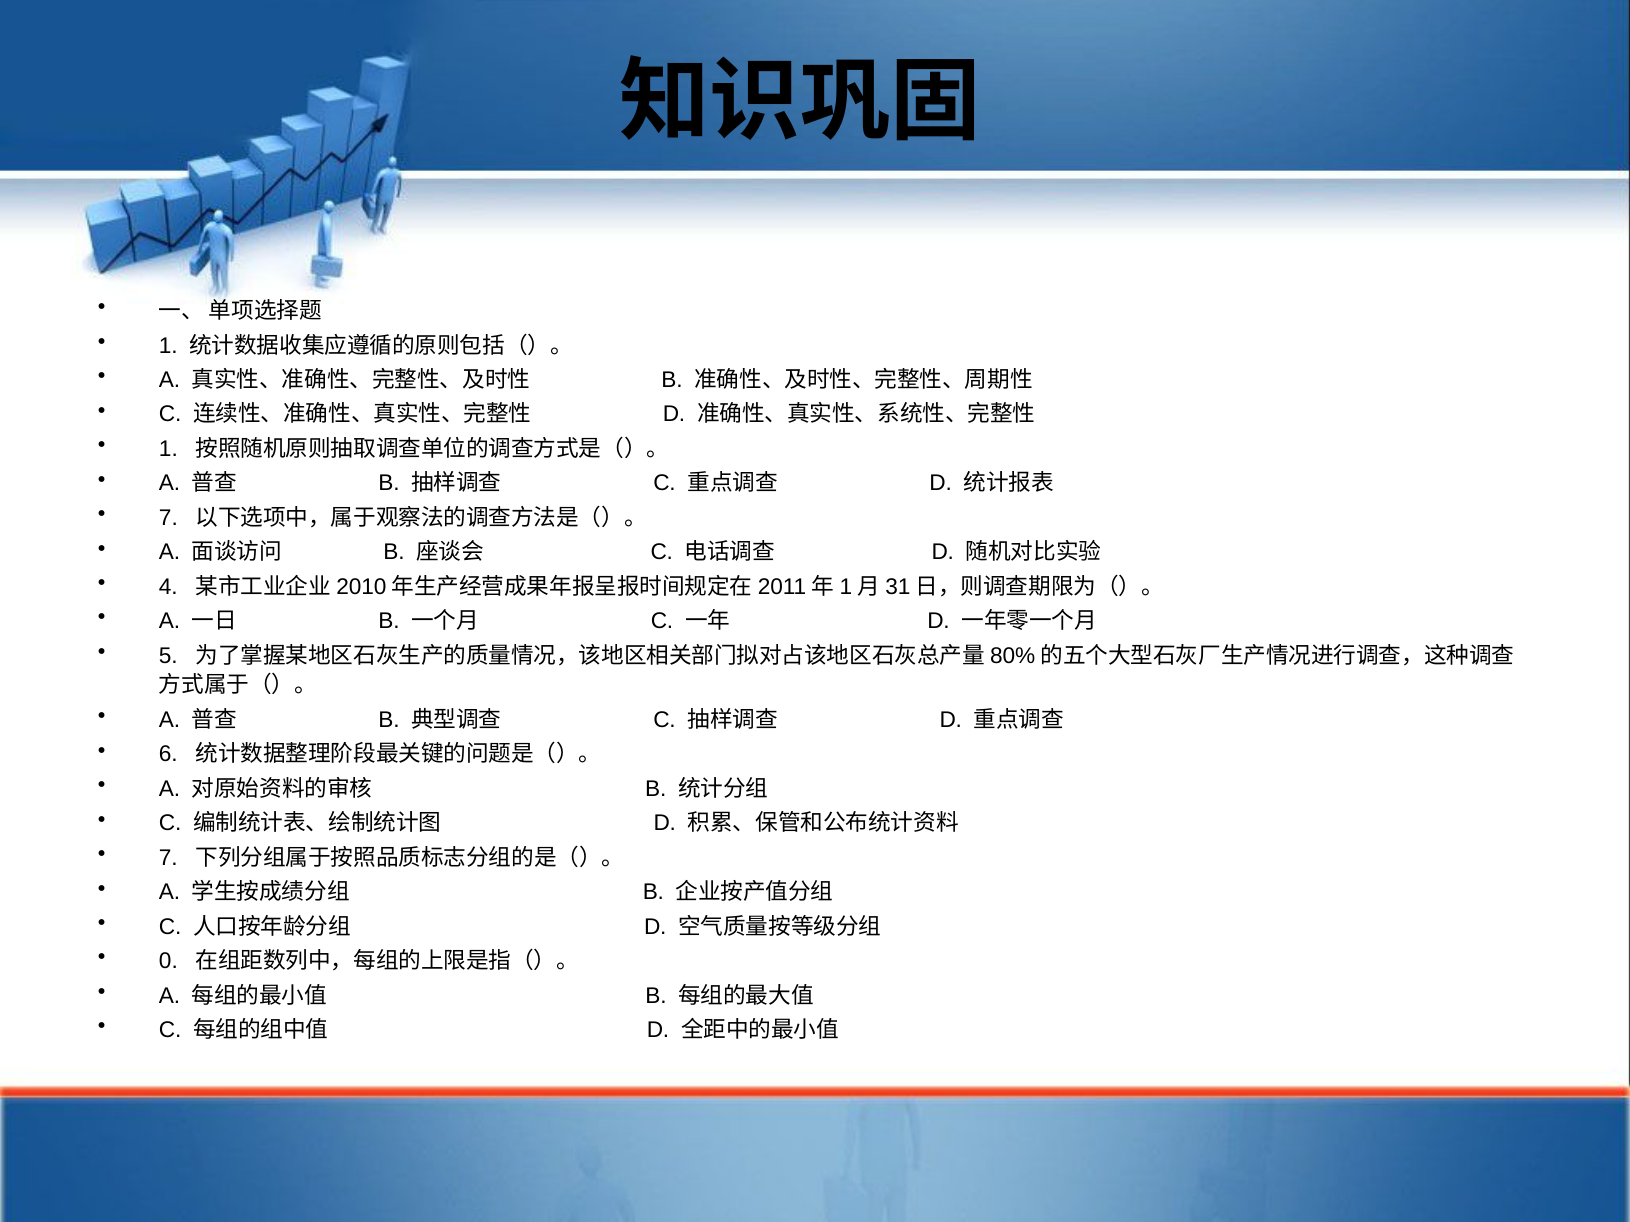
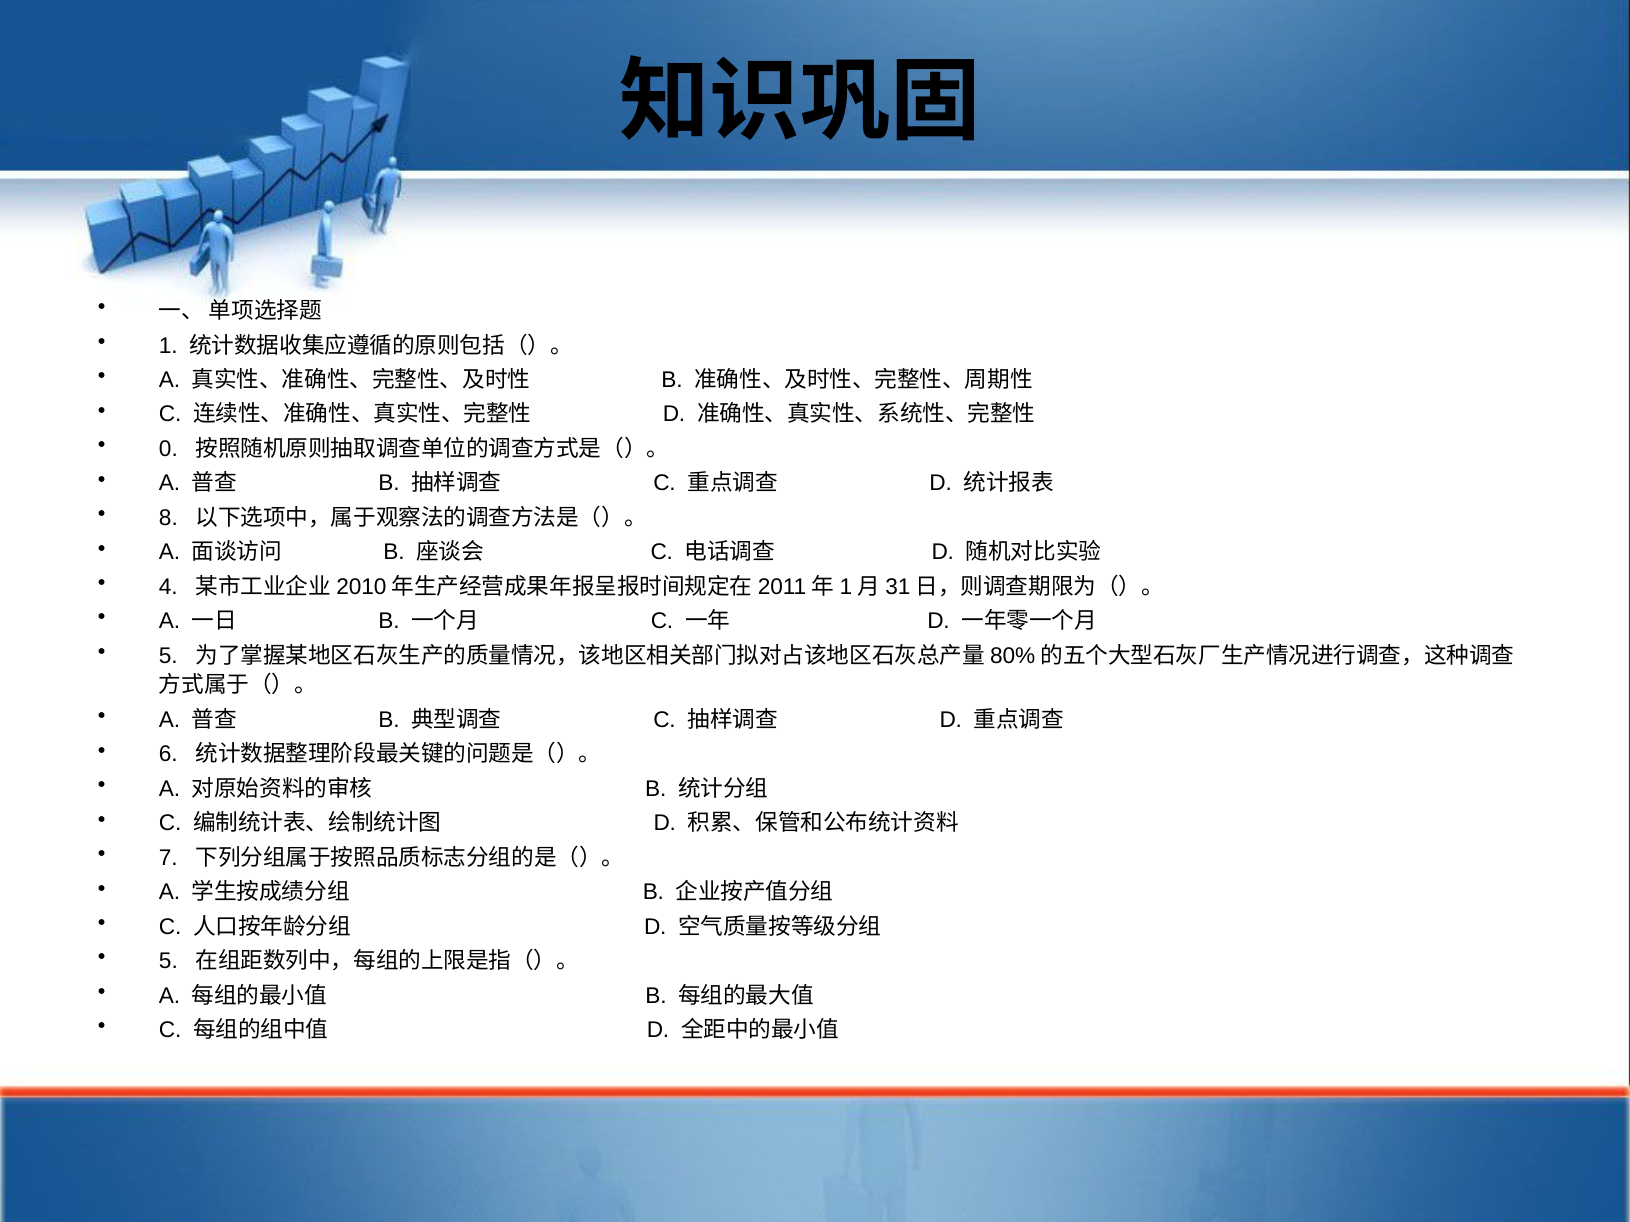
1: 1 -> 0 (168, 449)
7: 7 -> 8 (168, 518)
0: 0 -> 5 (168, 961)
